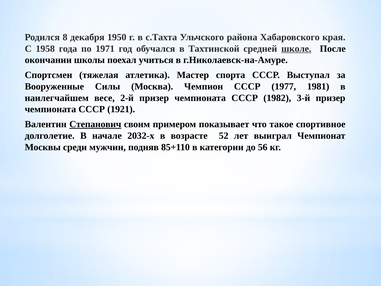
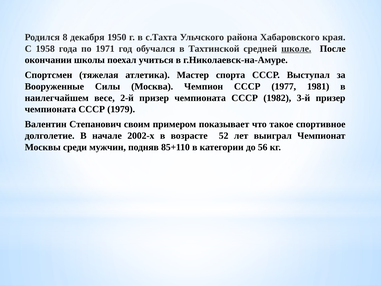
1921: 1921 -> 1979 (121, 109)
Степанович underline: present -> none (95, 124)
2032-х: 2032-х -> 2002-х (141, 136)
